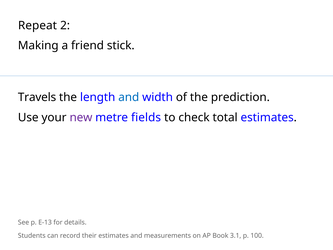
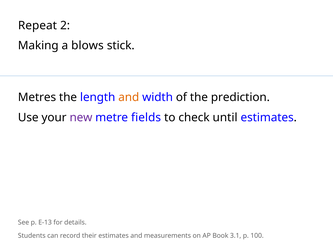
friend: friend -> blows (87, 46)
Travels: Travels -> Metres (37, 97)
and colour: blue -> orange (129, 97)
total: total -> until (225, 117)
